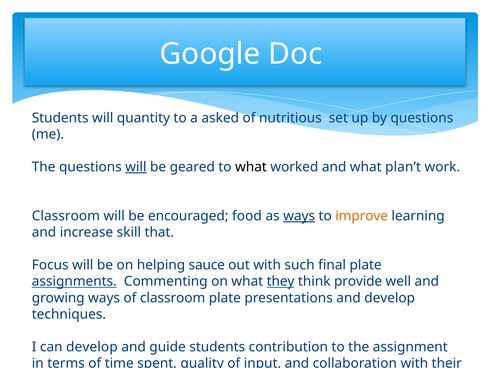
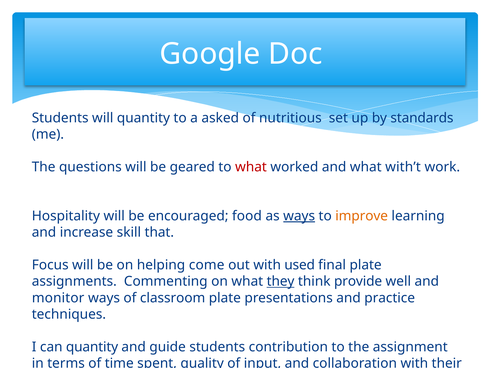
by questions: questions -> standards (422, 118)
will underline: present -> none (136, 167)
what colour: black -> red (251, 167)
plan’t: plan’t -> with’t (403, 167)
Classroom: Classroom -> Hospitality (66, 216)
sauce: sauce -> come (207, 265)
such: such -> used (300, 265)
assignments underline: present -> none (74, 281)
growing: growing -> monitor (58, 297)
and develop: develop -> practice (390, 297)
can develop: develop -> quantity (92, 346)
